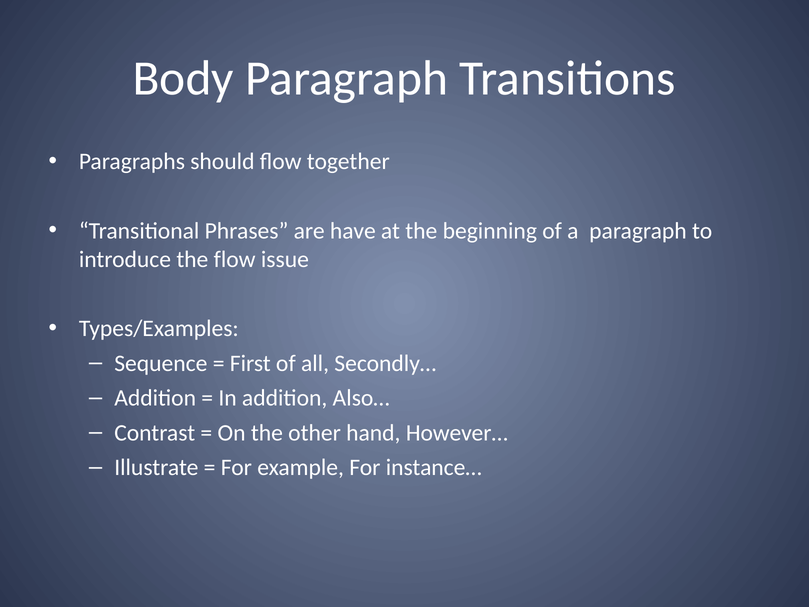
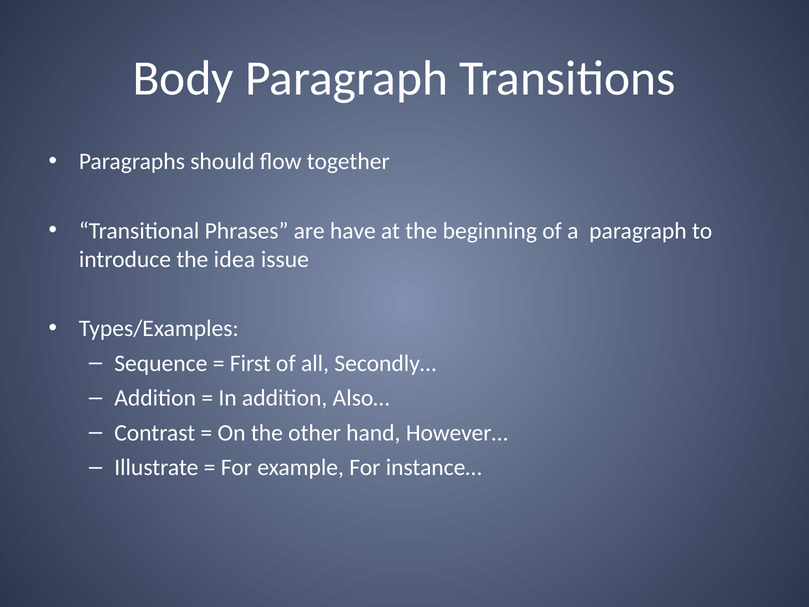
the flow: flow -> idea (235, 259)
